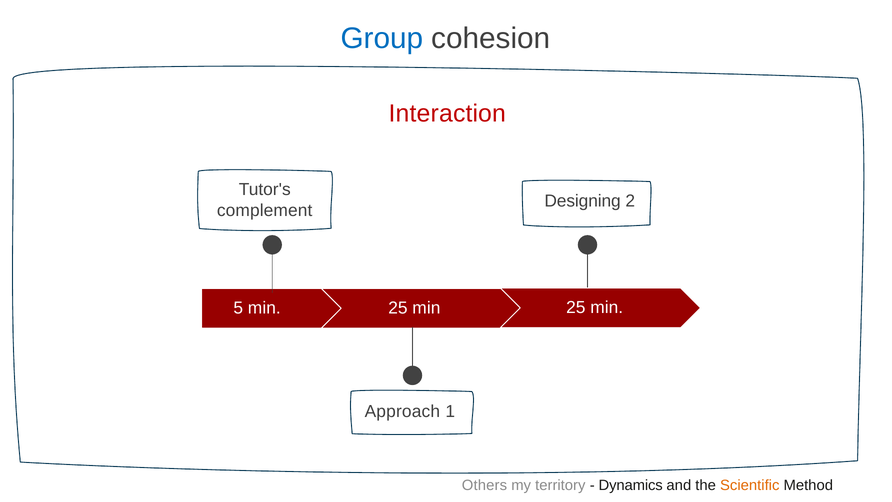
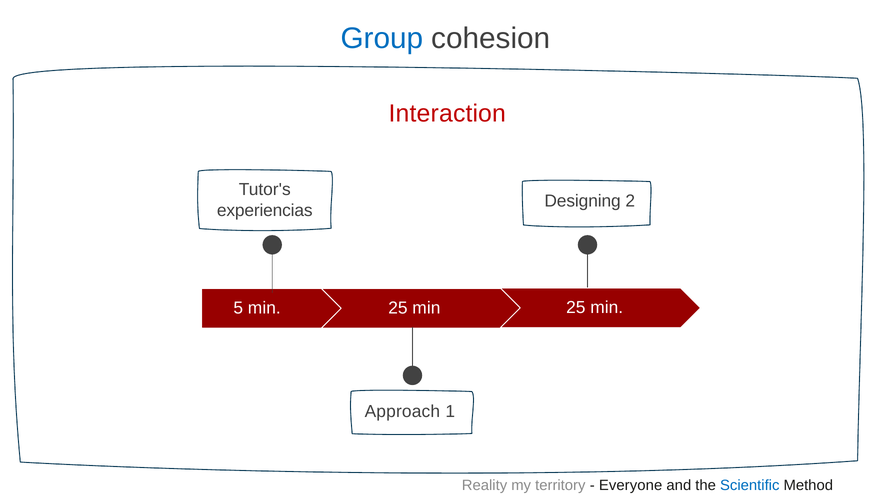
complement: complement -> experiencias (265, 210)
Others: Others -> Reality (485, 485)
Dynamics: Dynamics -> Everyone (631, 485)
Scientific colour: orange -> blue (750, 485)
